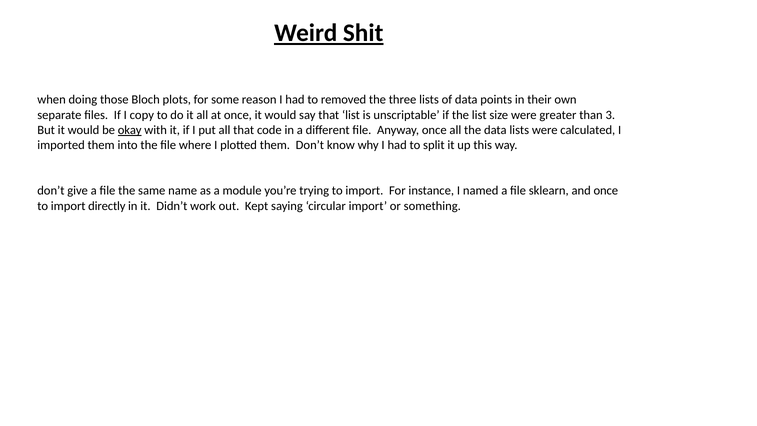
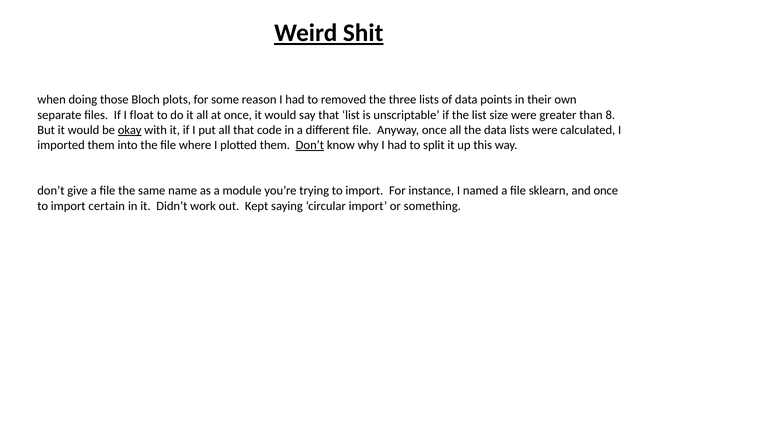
copy: copy -> float (142, 115)
3: 3 -> 8 (610, 115)
Don’t underline: none -> present (310, 145)
directly: directly -> certain (107, 206)
